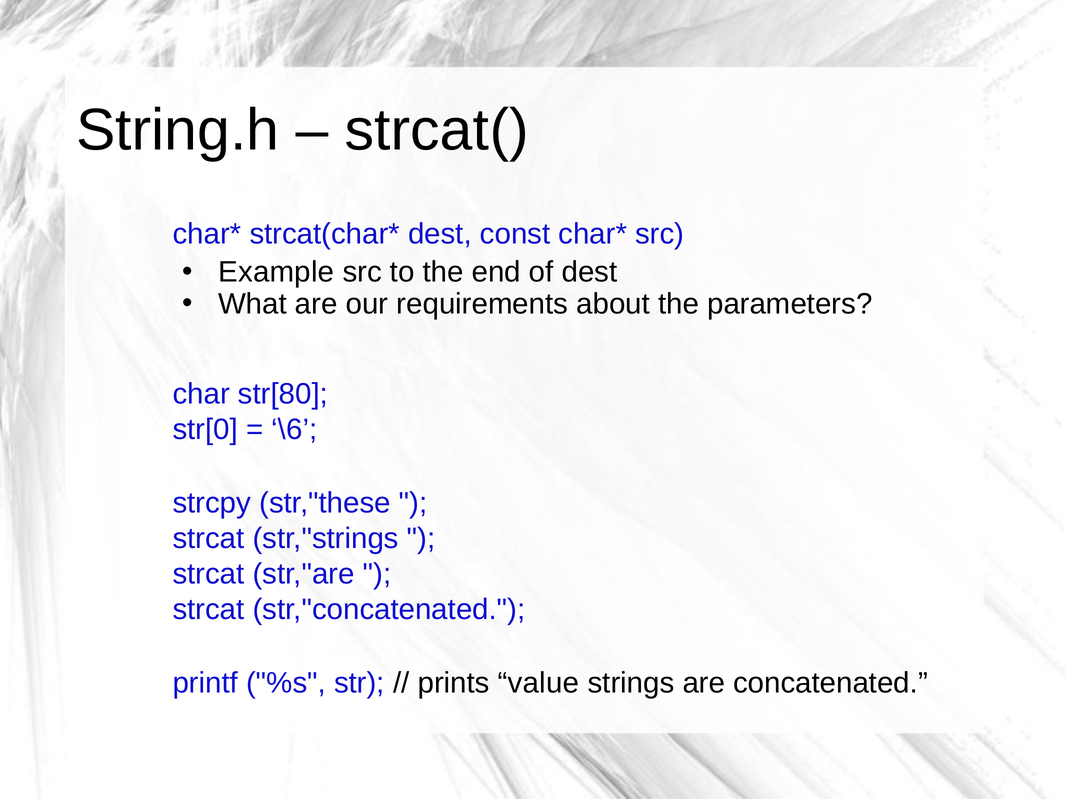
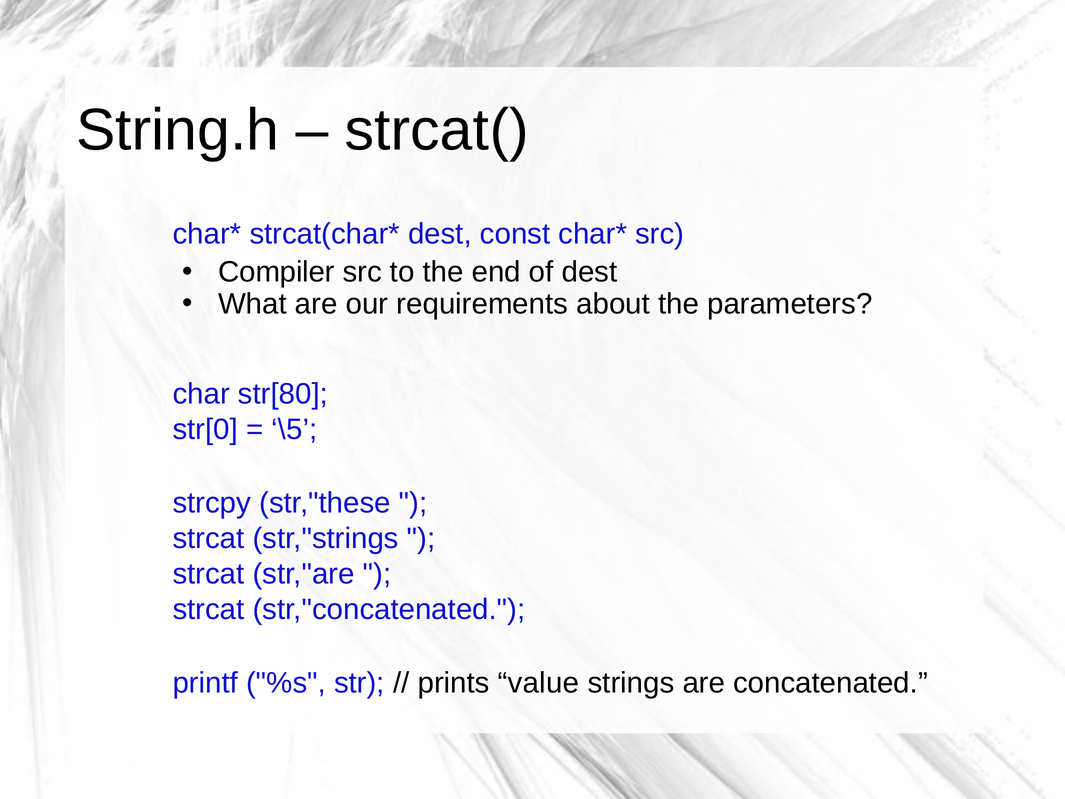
Example: Example -> Compiler (276, 272)
\6: \6 -> \5 (294, 429)
